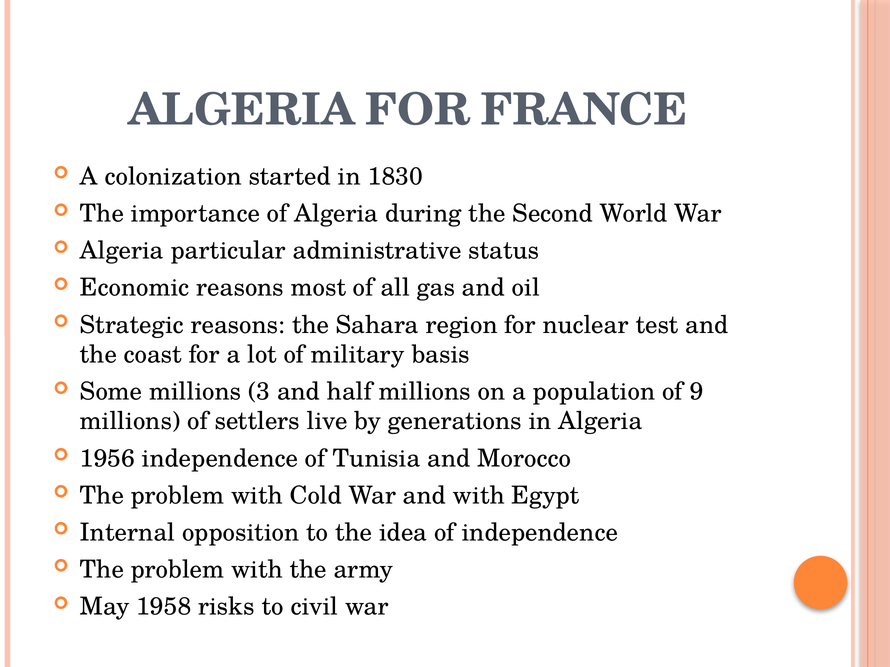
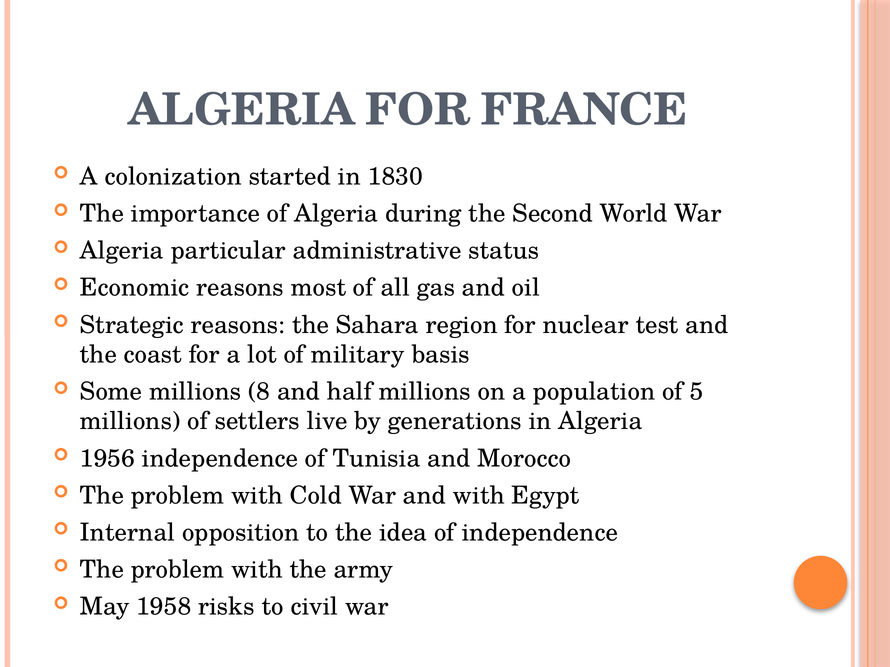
3: 3 -> 8 (259, 392)
9: 9 -> 5 (696, 392)
